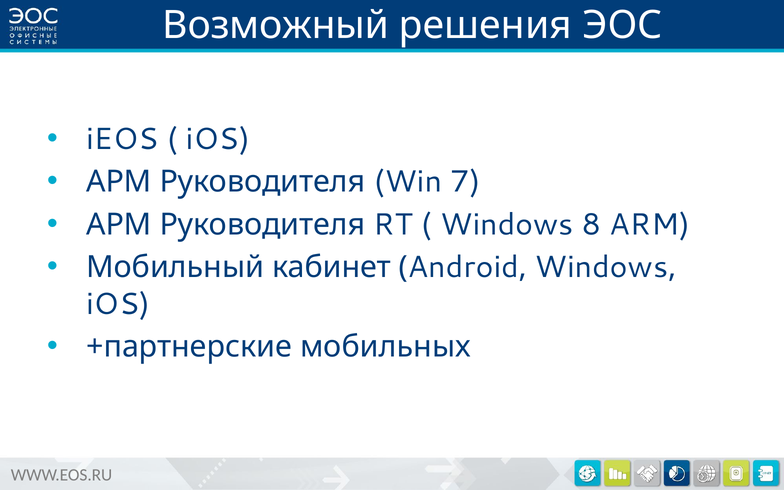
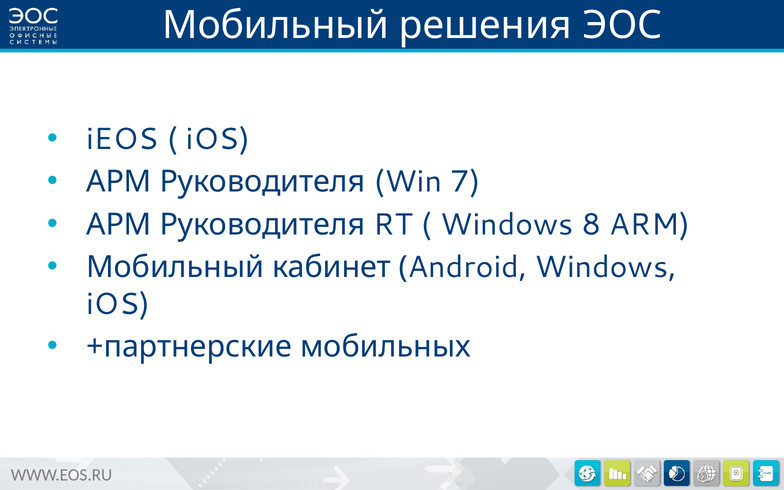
Возможный: Возможный -> Мобильный (276, 25)
